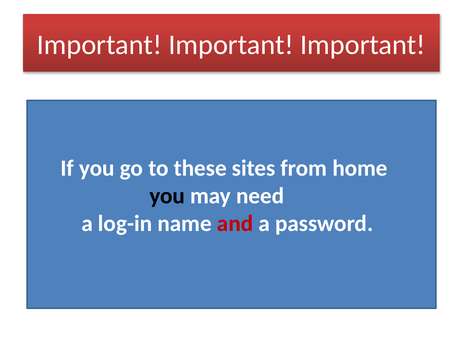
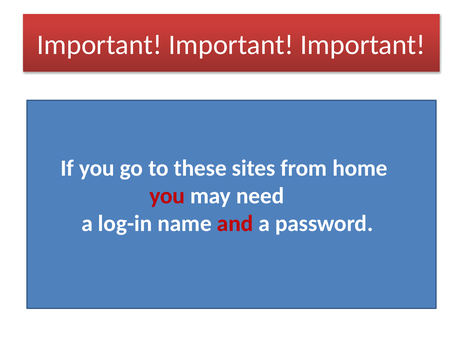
you colour: black -> red (167, 196)
